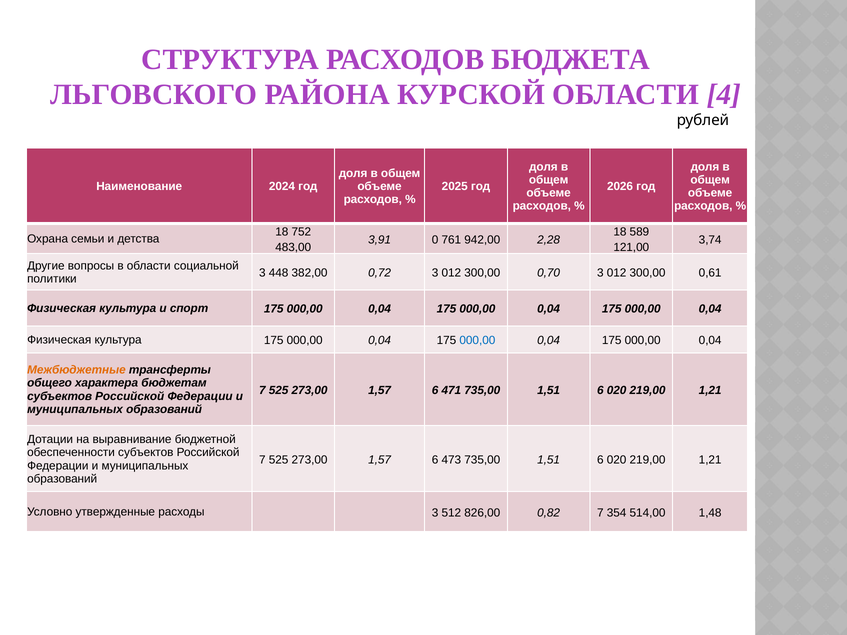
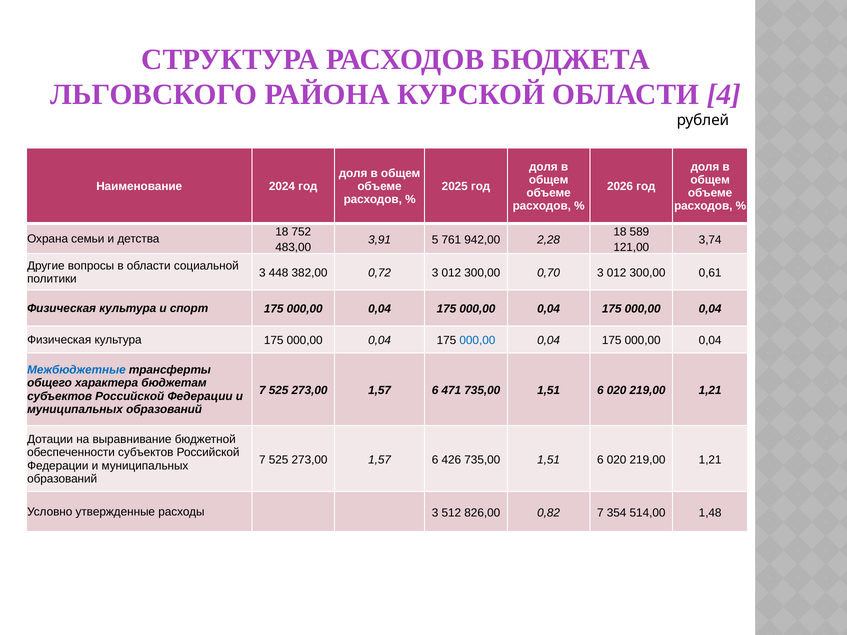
0: 0 -> 5 (435, 240)
Межбюджетные colour: orange -> blue (76, 370)
473: 473 -> 426 (451, 460)
